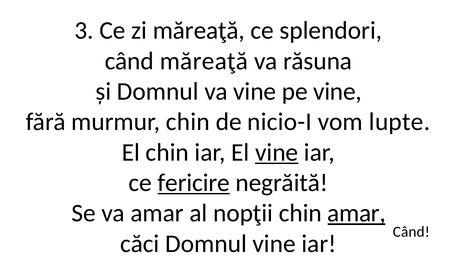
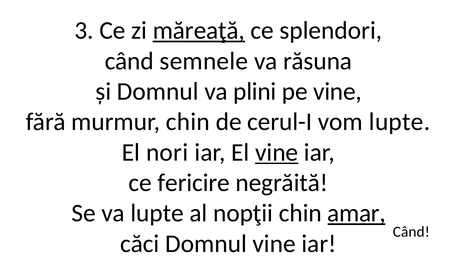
măreaţă underline: none -> present (199, 31)
când măreaţă: măreaţă -> semnele (204, 61)
va vine: vine -> plini (255, 91)
nicio-I: nicio-I -> cerul-I (280, 122)
El chin: chin -> nori (167, 152)
fericire underline: present -> none (194, 183)
va amar: amar -> lupte (157, 213)
